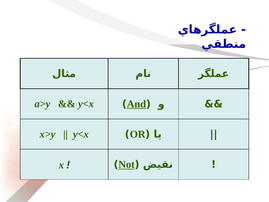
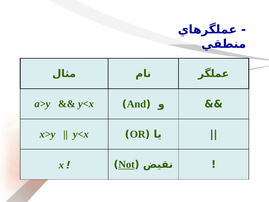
And underline: present -> none (136, 104)
